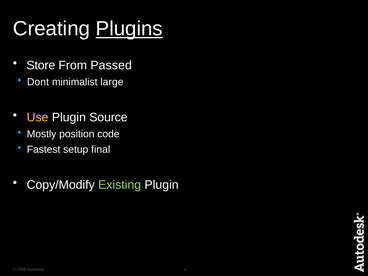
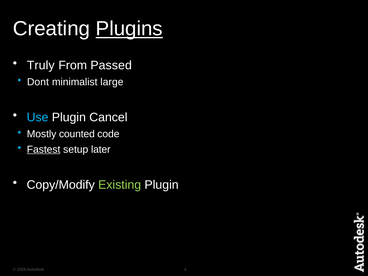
Store: Store -> Truly (41, 65)
Use colour: yellow -> light blue (38, 117)
Source: Source -> Cancel (108, 117)
position: position -> counted (77, 134)
Fastest underline: none -> present (44, 149)
final: final -> later (101, 149)
